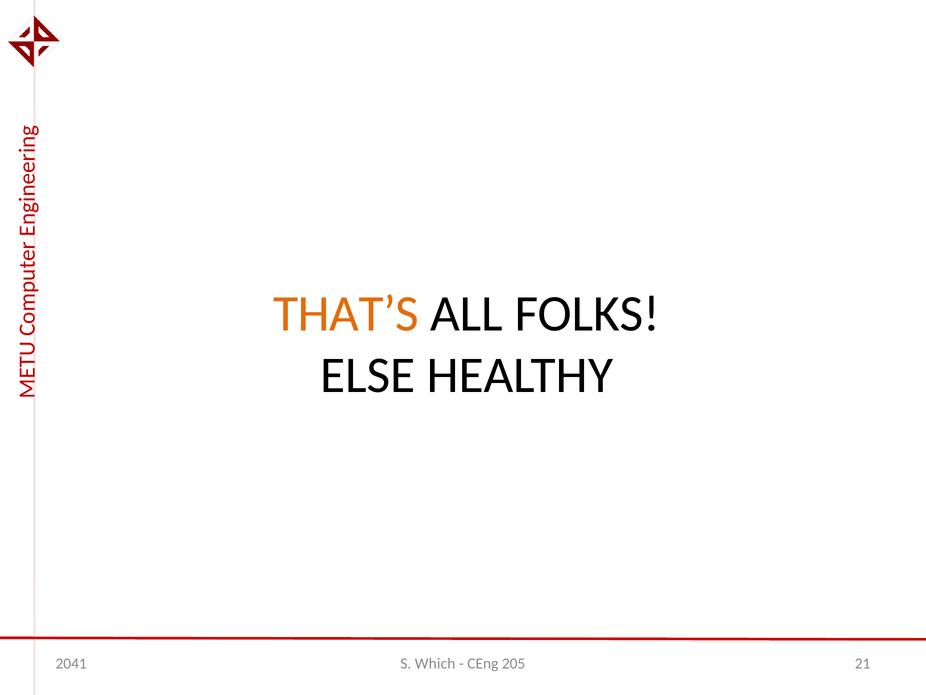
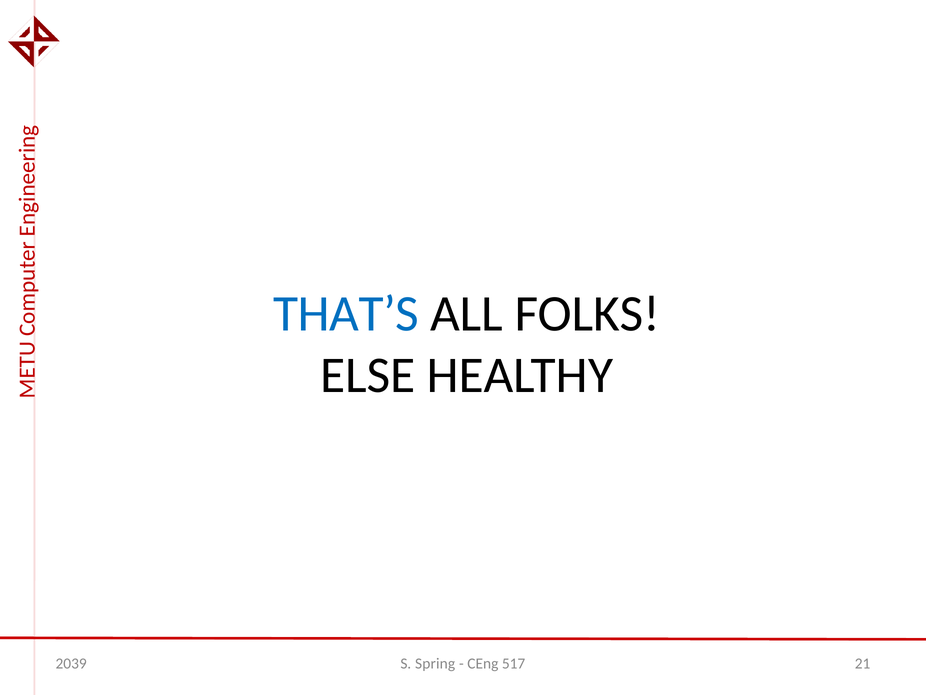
THAT’S colour: orange -> blue (346, 313)
2041: 2041 -> 2039 (71, 663)
Which: Which -> Spring (435, 663)
205: 205 -> 517 (514, 663)
